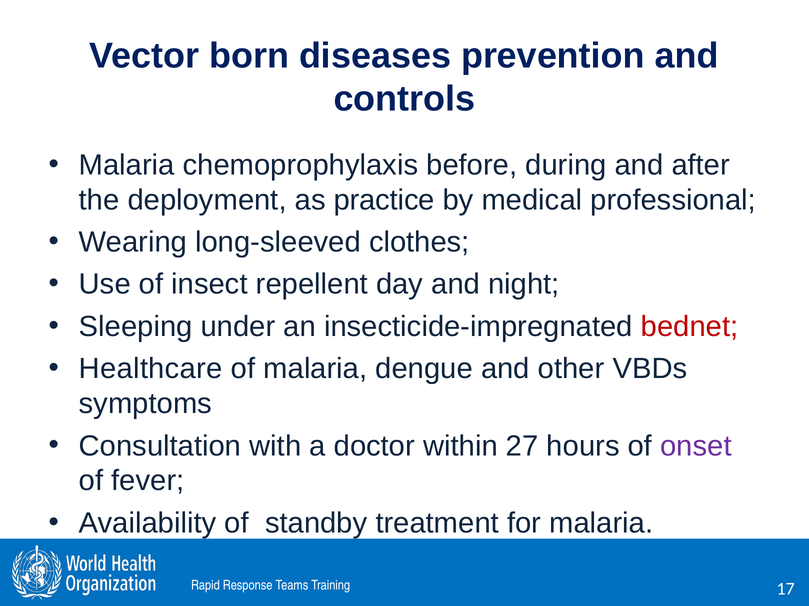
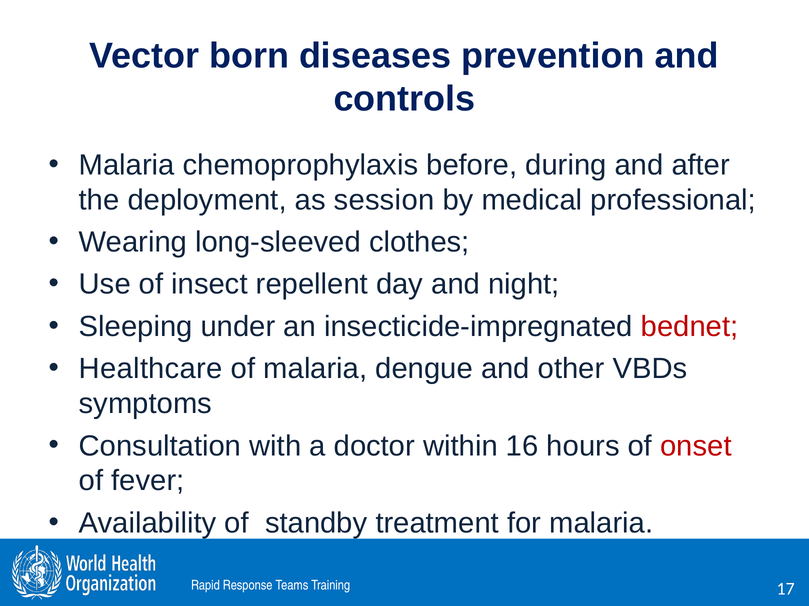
practice: practice -> session (384, 200)
27: 27 -> 16 (522, 446)
onset colour: purple -> red (696, 446)
